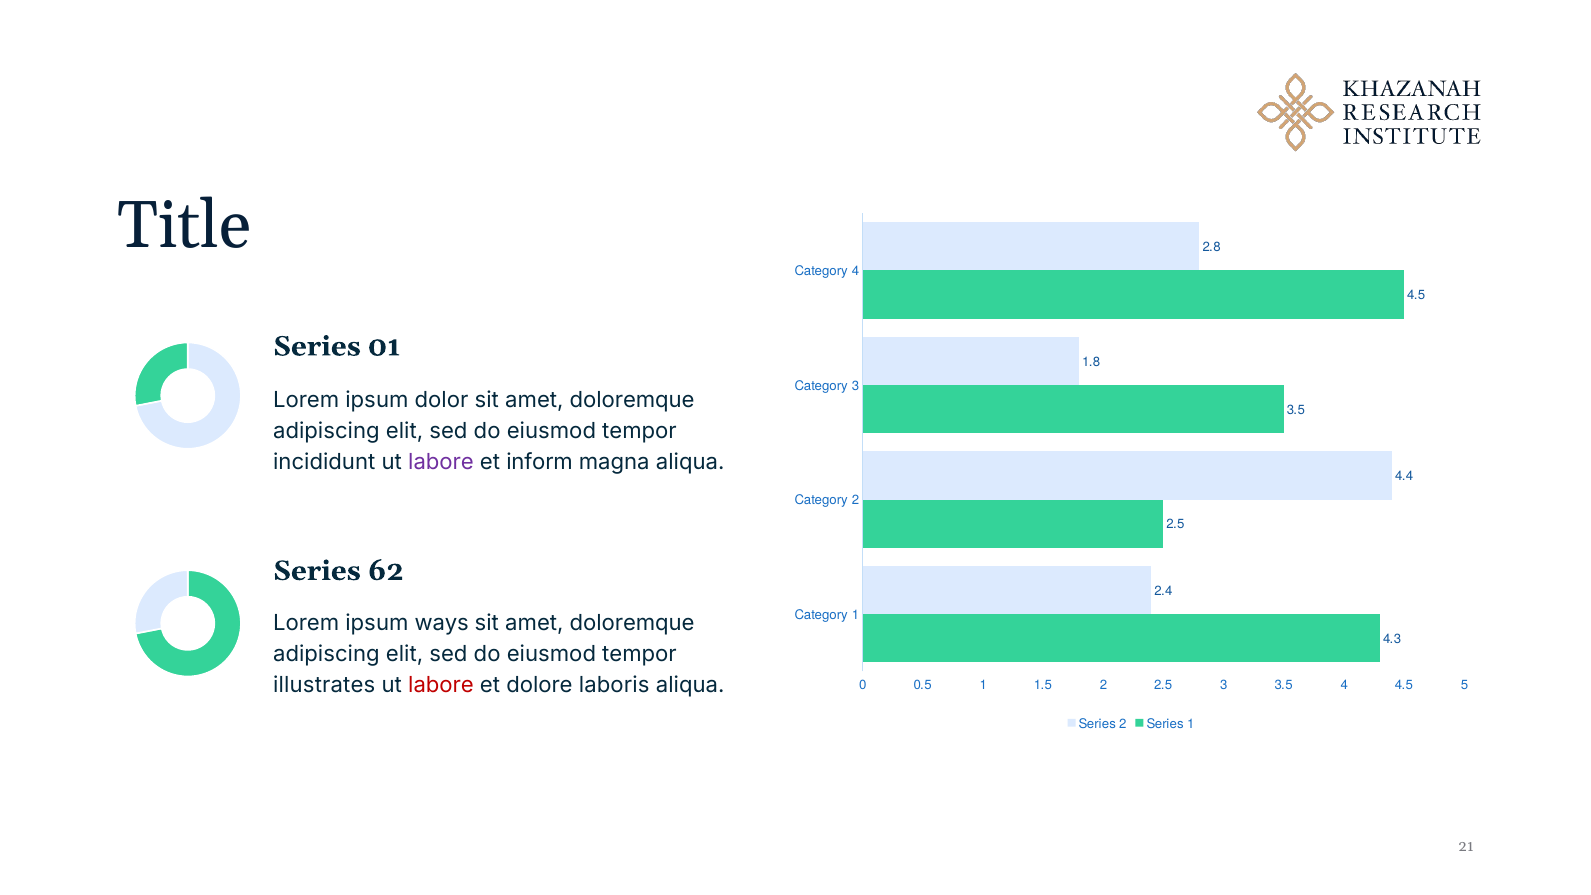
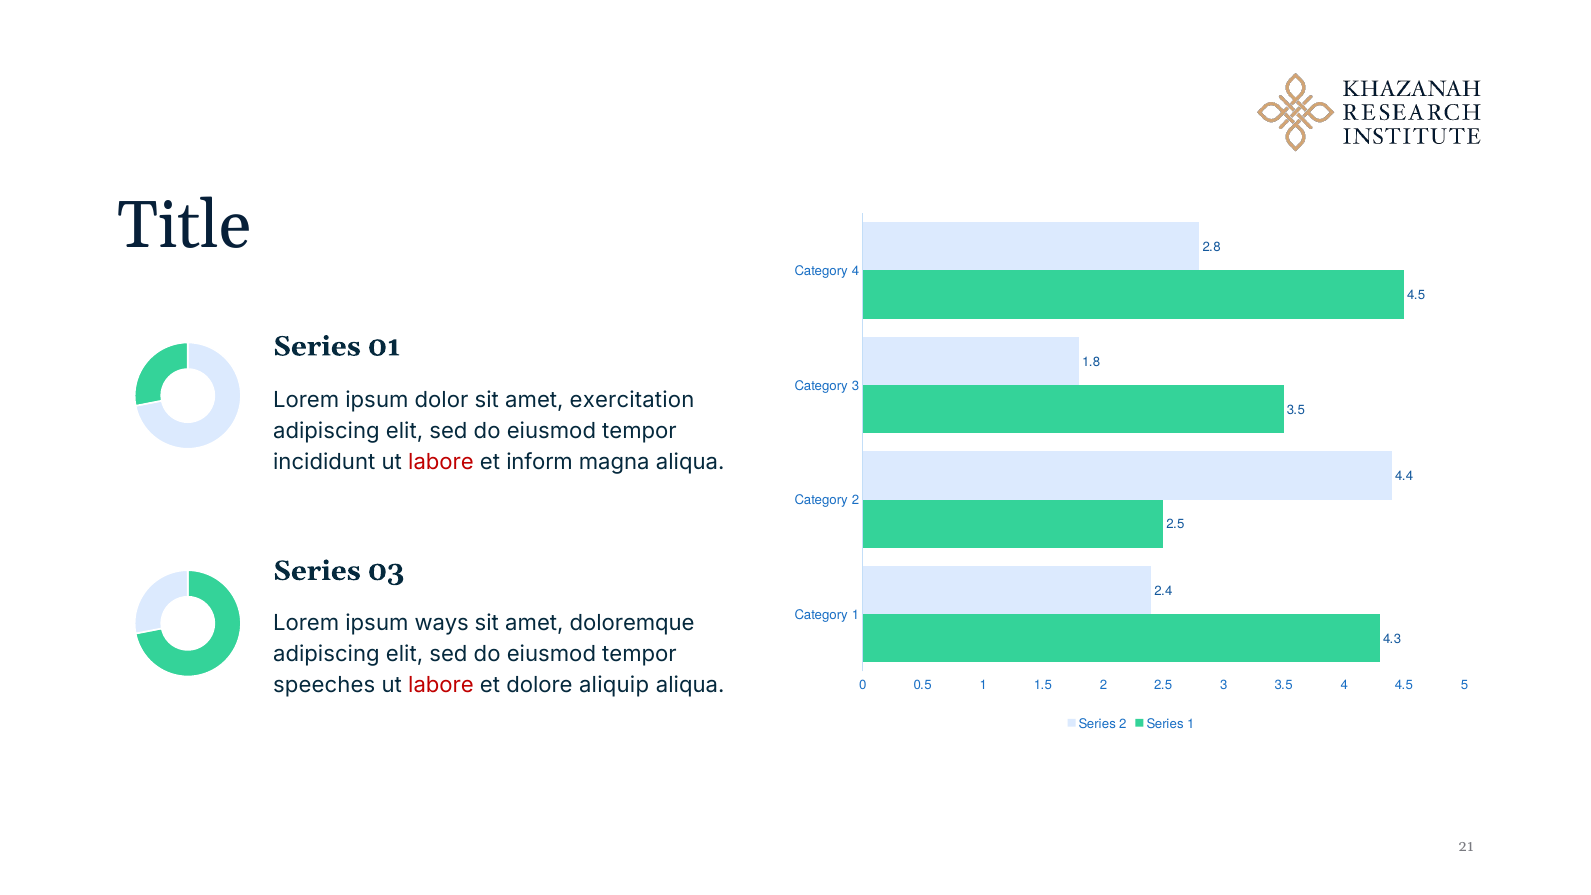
dolor sit amet doloremque: doloremque -> exercitation (632, 400)
labore colour: purple -> red (441, 462)
62: 62 -> 03 (386, 571)
illustrates: illustrates -> speeches (324, 685)
laboris: laboris -> aliquip (614, 685)
